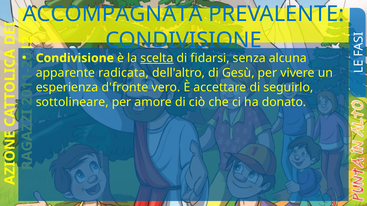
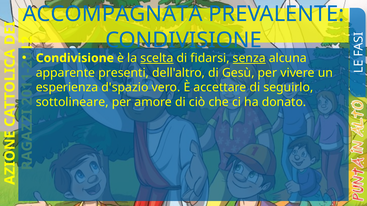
senza underline: none -> present (249, 58)
radicata: radicata -> presenti (124, 73)
d'fronte: d'fronte -> d'spazio (125, 88)
